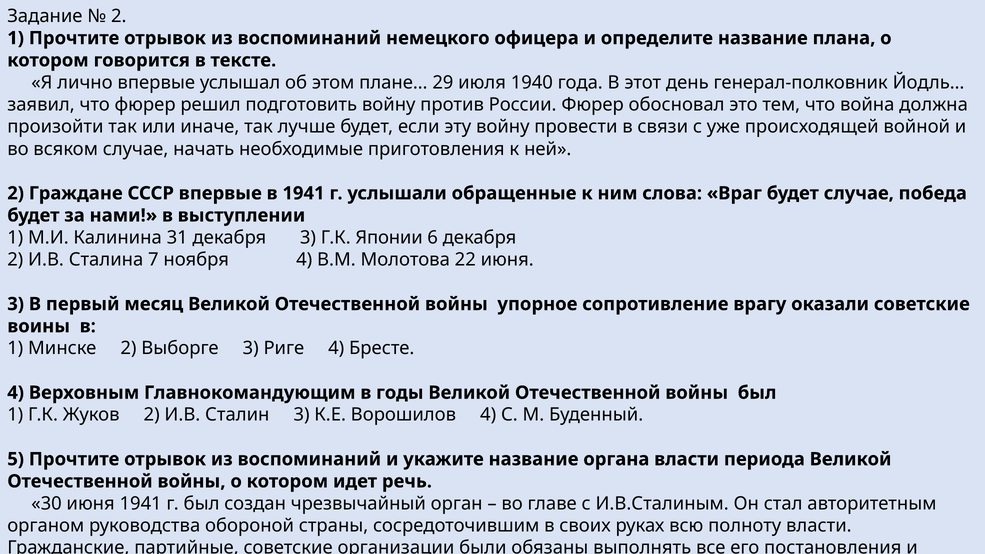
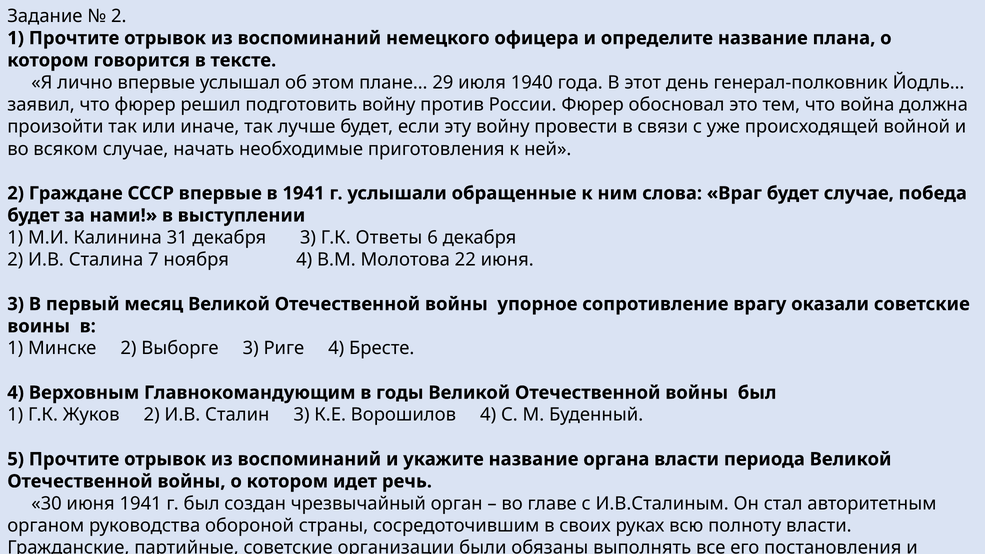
Японии: Японии -> Ответы (389, 238)
